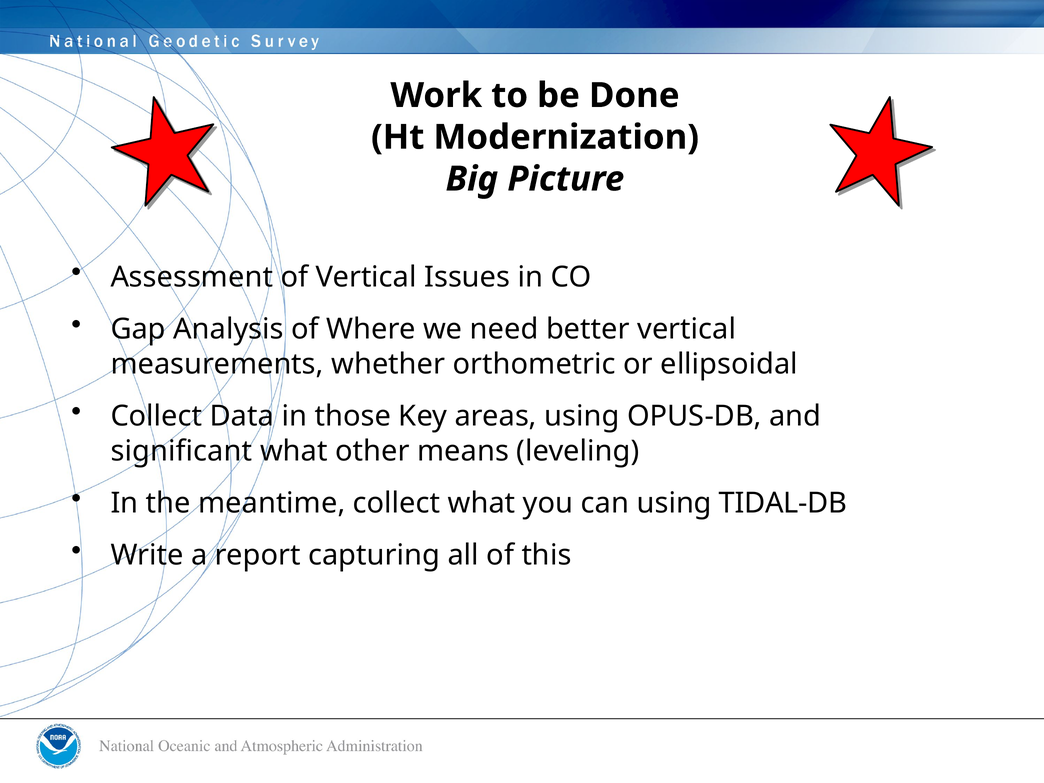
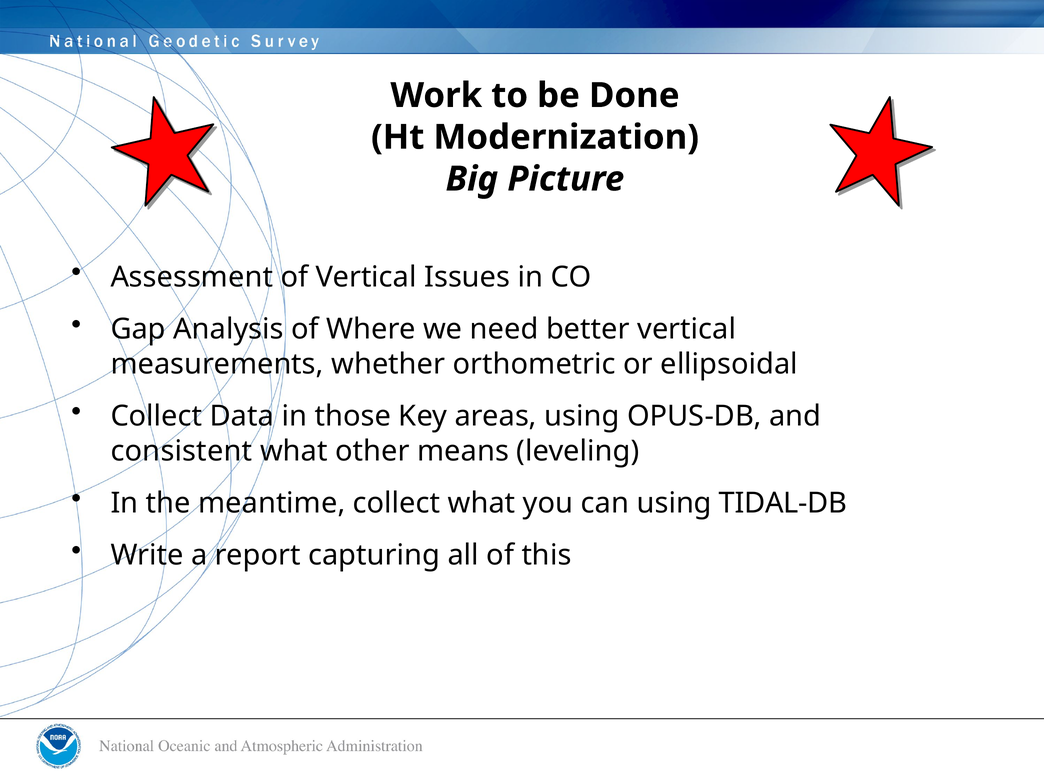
significant: significant -> consistent (181, 451)
